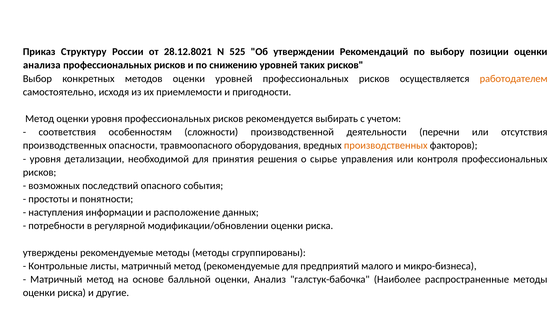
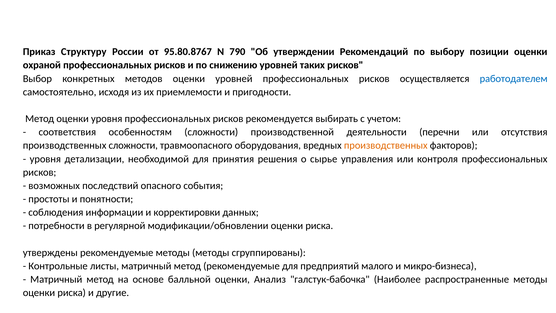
28.12.8021: 28.12.8021 -> 95.80.8767 (188, 52)
525: 525 -> 790 (237, 52)
анализа: анализа -> охраной (42, 65)
работодателем colour: orange -> blue (514, 78)
производственных опасности: опасности -> сложности (133, 145)
наступления: наступления -> соблюдения (56, 212)
расположение: расположение -> корректировки (187, 212)
